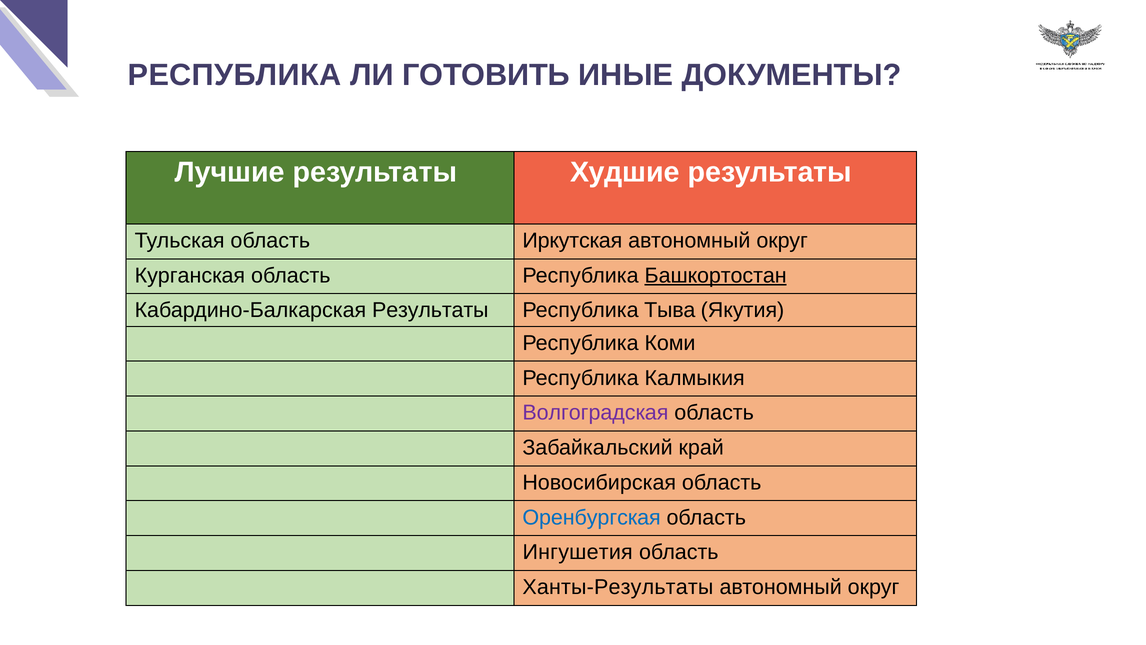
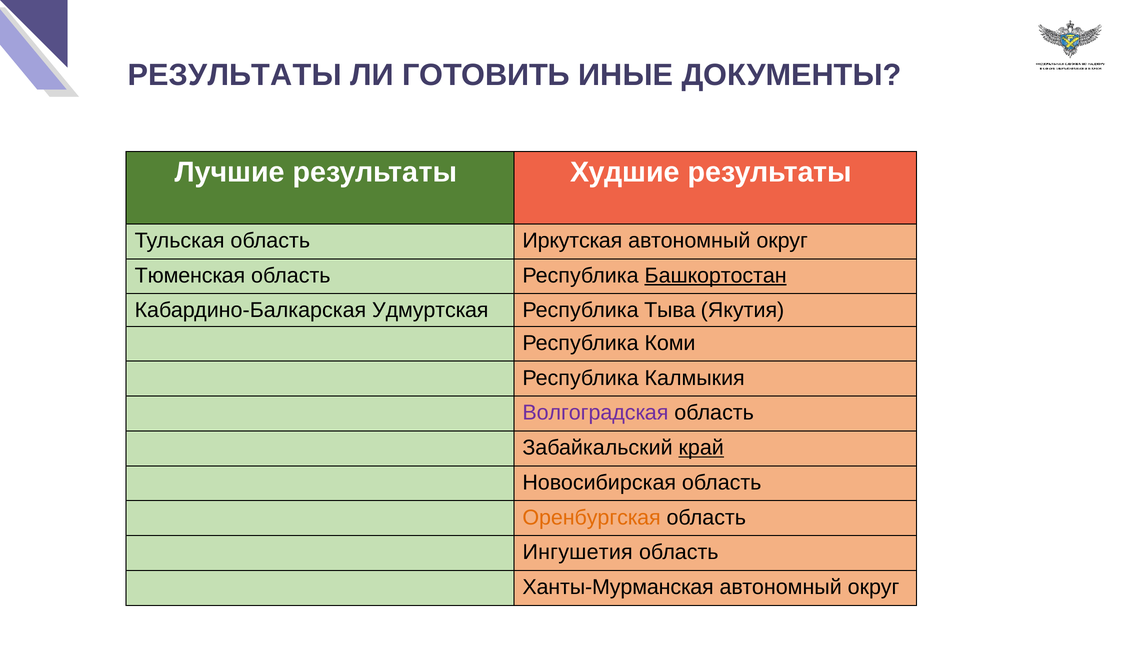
РЕСПУБЛИКА: РЕСПУБЛИКА -> РЕЗУЛЬТАТЫ (235, 75)
Курганская: Курганская -> Тюменская (190, 275)
Кабардино-Балкарская Результаты: Результаты -> Удмуртская (430, 310)
край underline: none -> present (701, 447)
Оренбургская colour: blue -> orange (592, 517)
Ханты-Результаты: Ханты-Результаты -> Ханты-Мурманская (618, 587)
